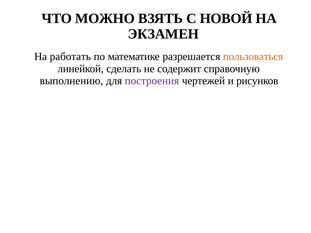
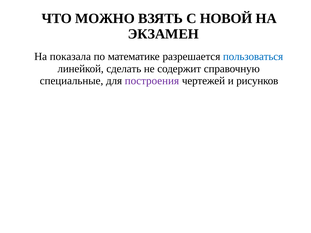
работать: работать -> показала (70, 57)
пользоваться colour: orange -> blue (253, 57)
выполнению: выполнению -> специальные (72, 81)
